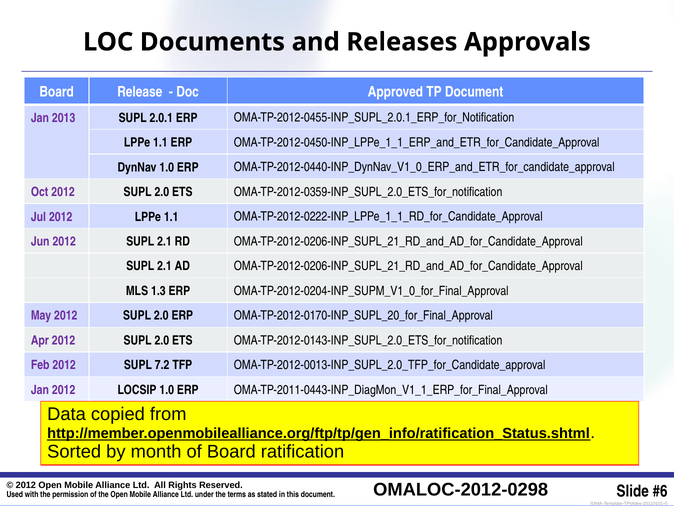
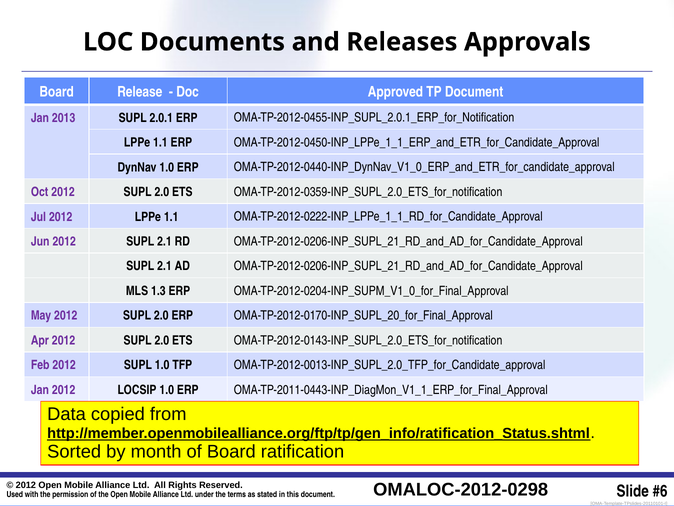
SUPL 7.2: 7.2 -> 1.0 (162, 365)
